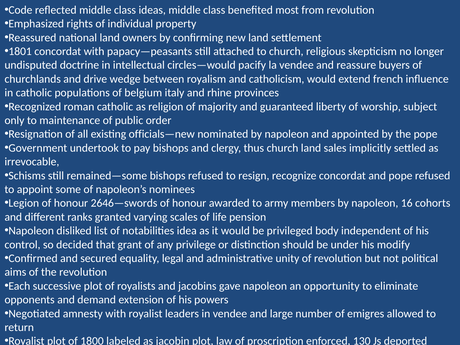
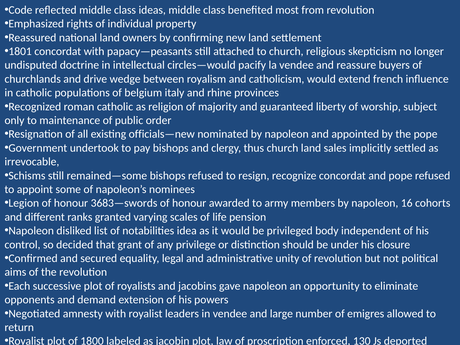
2646—swords: 2646—swords -> 3683—swords (124, 203)
modify: modify -> closure (393, 245)
